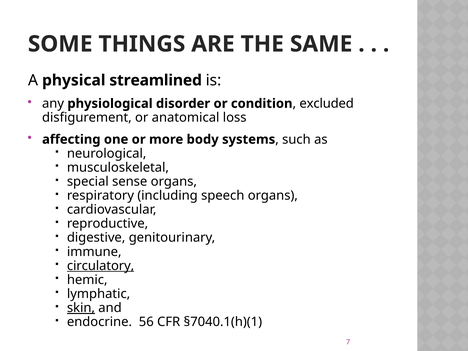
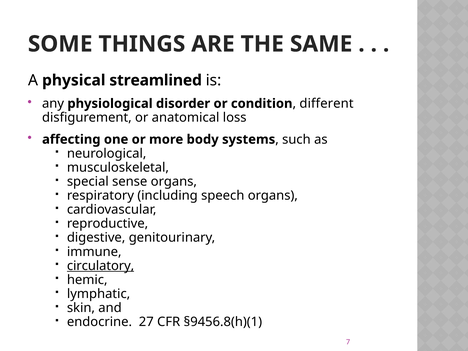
excluded: excluded -> different (327, 104)
skin underline: present -> none (81, 308)
56: 56 -> 27 (146, 322)
§7040.1(h)(1: §7040.1(h)(1 -> §9456.8(h)(1 (223, 322)
